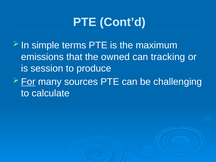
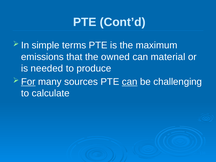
tracking: tracking -> material (168, 57)
session: session -> needed (47, 68)
can underline: none -> present (130, 82)
